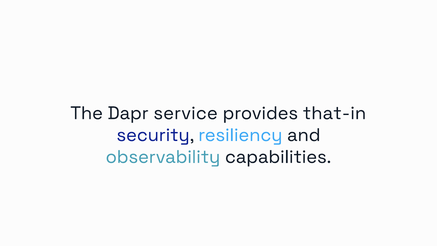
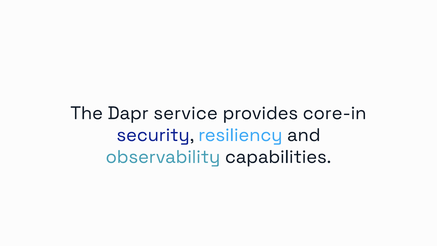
that-in: that-in -> core-in (335, 113)
